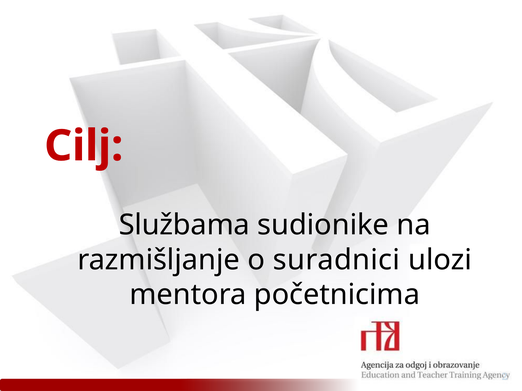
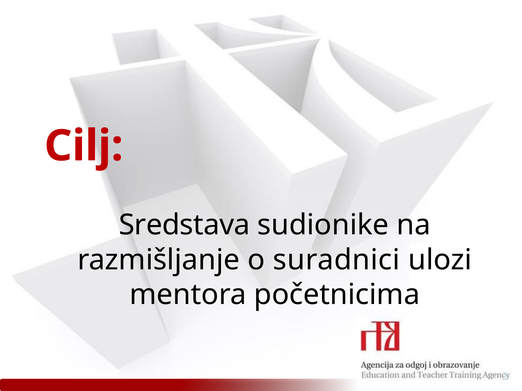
Službama: Službama -> Sredstava (184, 225)
